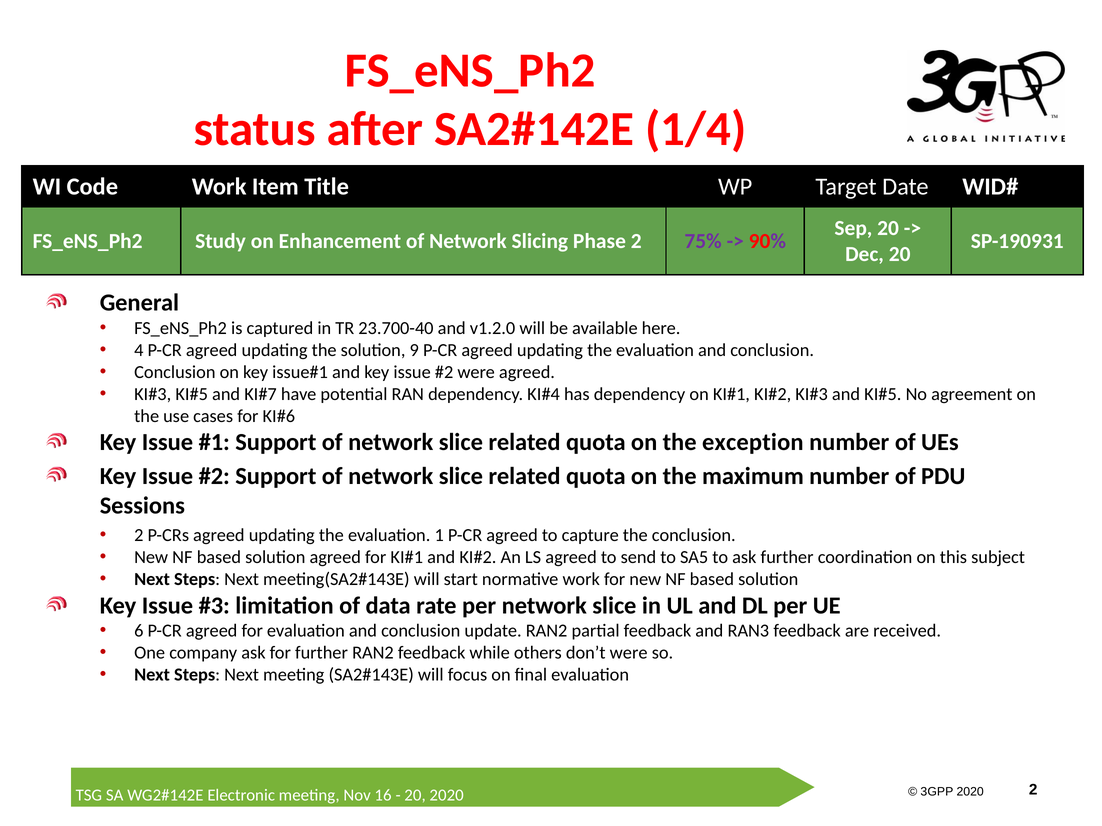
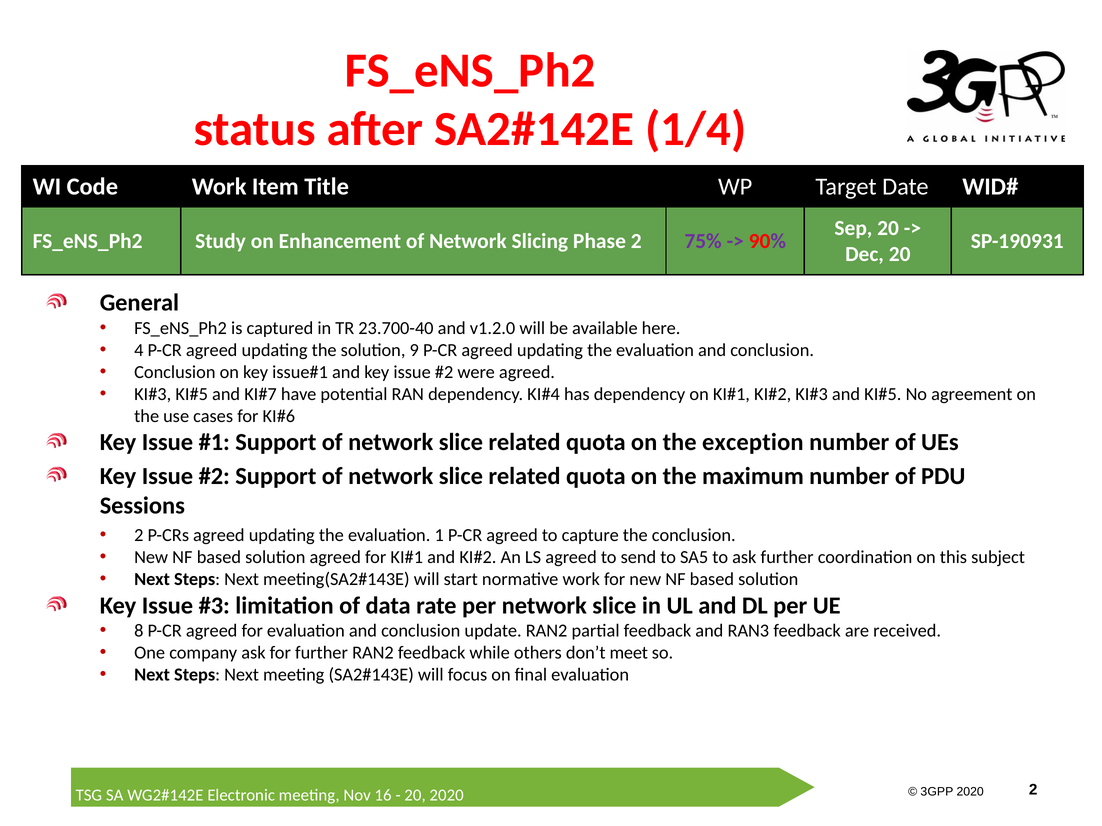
6: 6 -> 8 (139, 631)
don’t were: were -> meet (629, 653)
